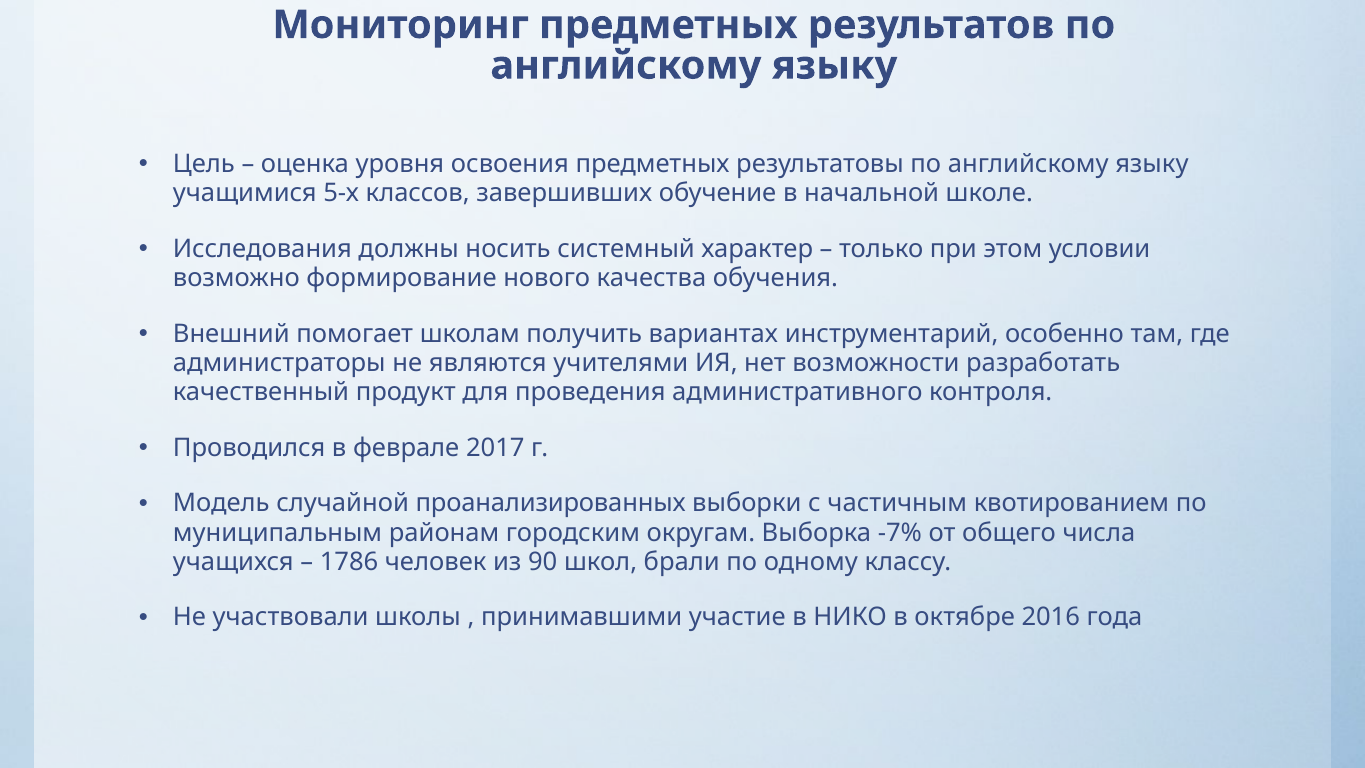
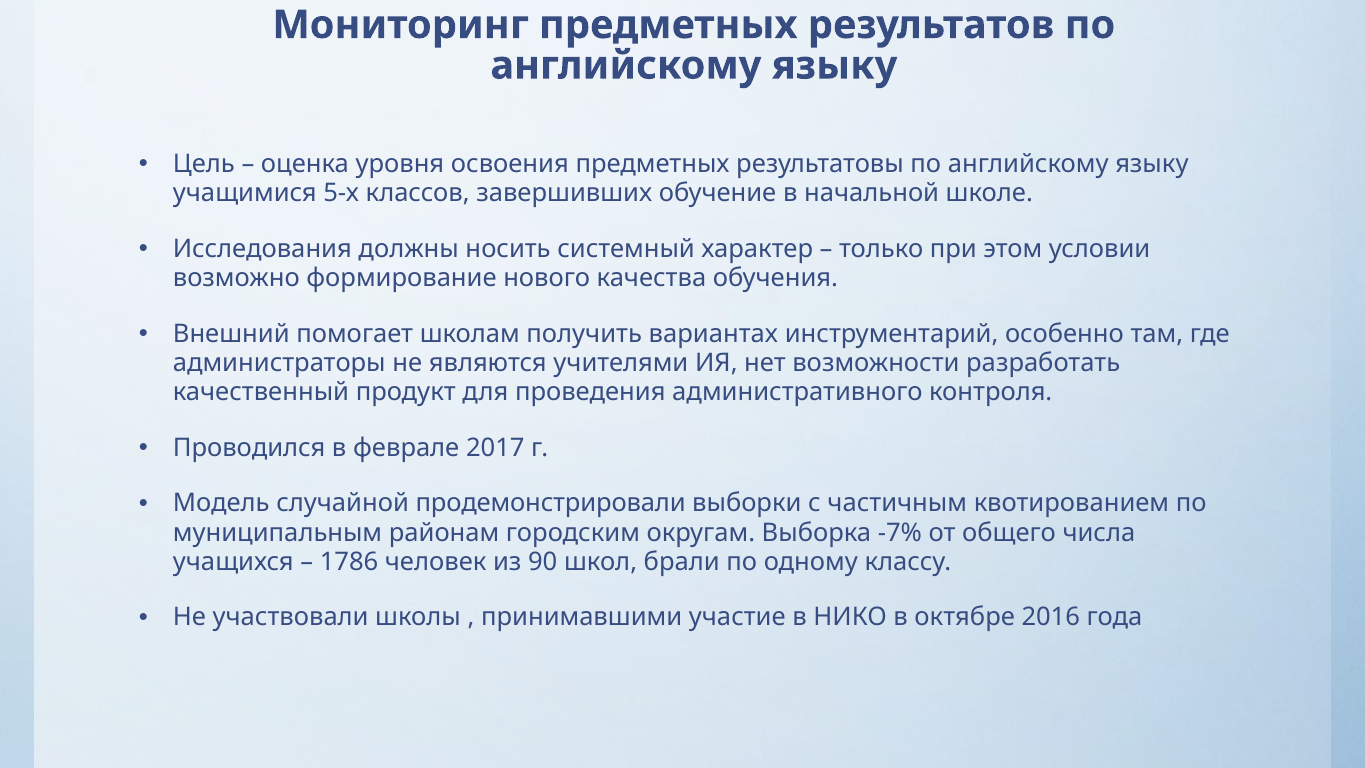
проанализированных: проанализированных -> продемонстрировали (551, 503)
